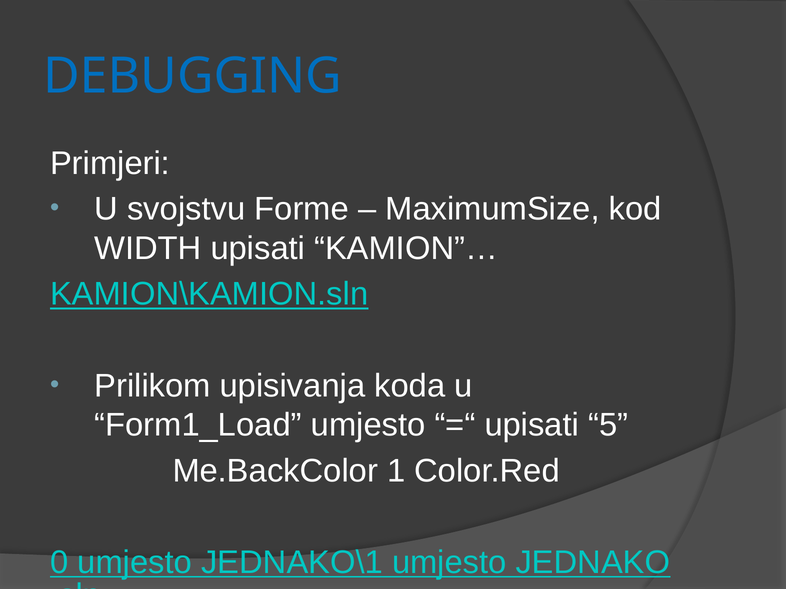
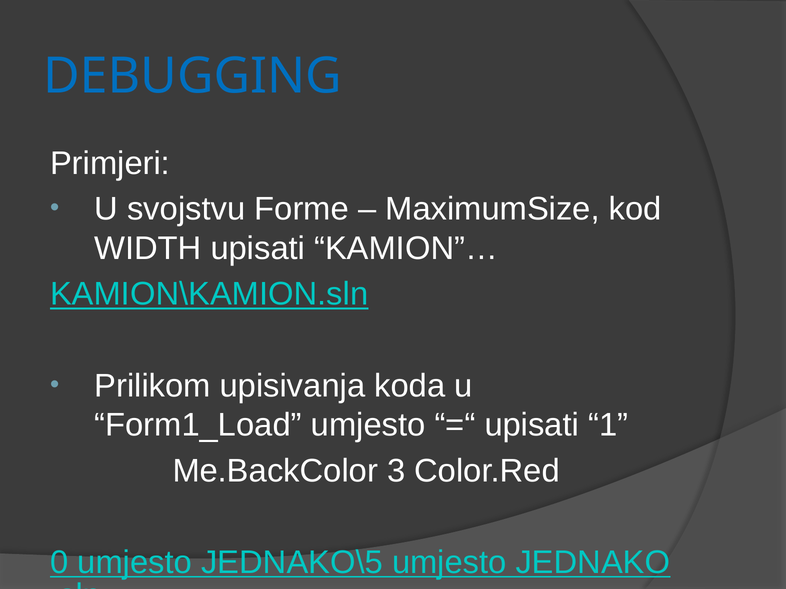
5: 5 -> 1 (608, 425)
1: 1 -> 3 (396, 471)
JEDNAKO\1: JEDNAKO\1 -> JEDNAKO\5 (292, 563)
